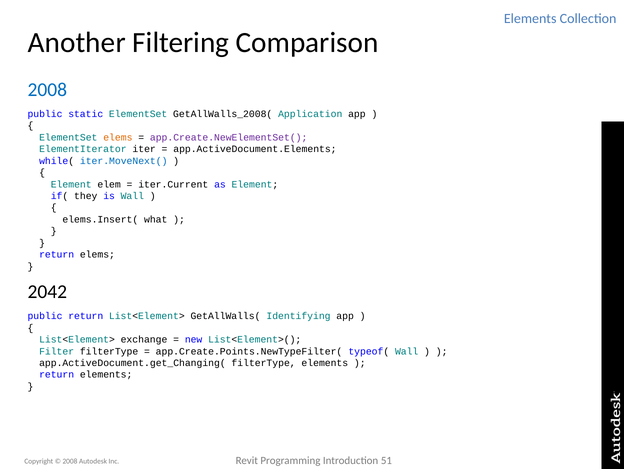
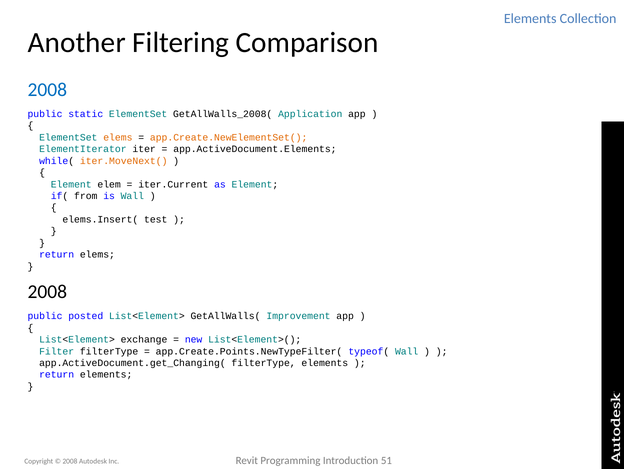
app.Create.NewElementSet( colour: purple -> orange (229, 137)
iter.MoveNext( colour: blue -> orange (124, 161)
they: they -> from (86, 196)
what: what -> test (156, 219)
2042: 2042 -> 2008 (47, 291)
public return: return -> posted (86, 316)
Identifying: Identifying -> Improvement (299, 316)
